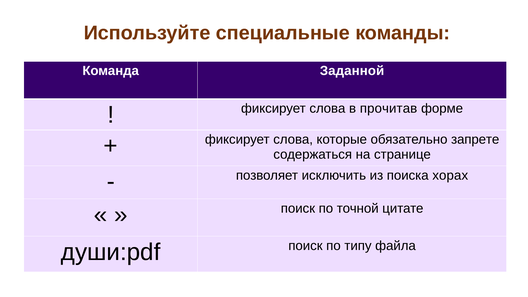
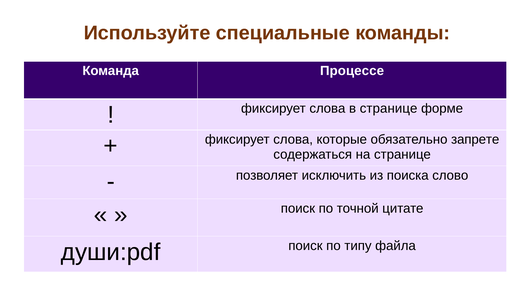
Заданной: Заданной -> Процессе (352, 71)
в прочитав: прочитав -> странице (389, 109)
хорах: хорах -> слово (450, 175)
